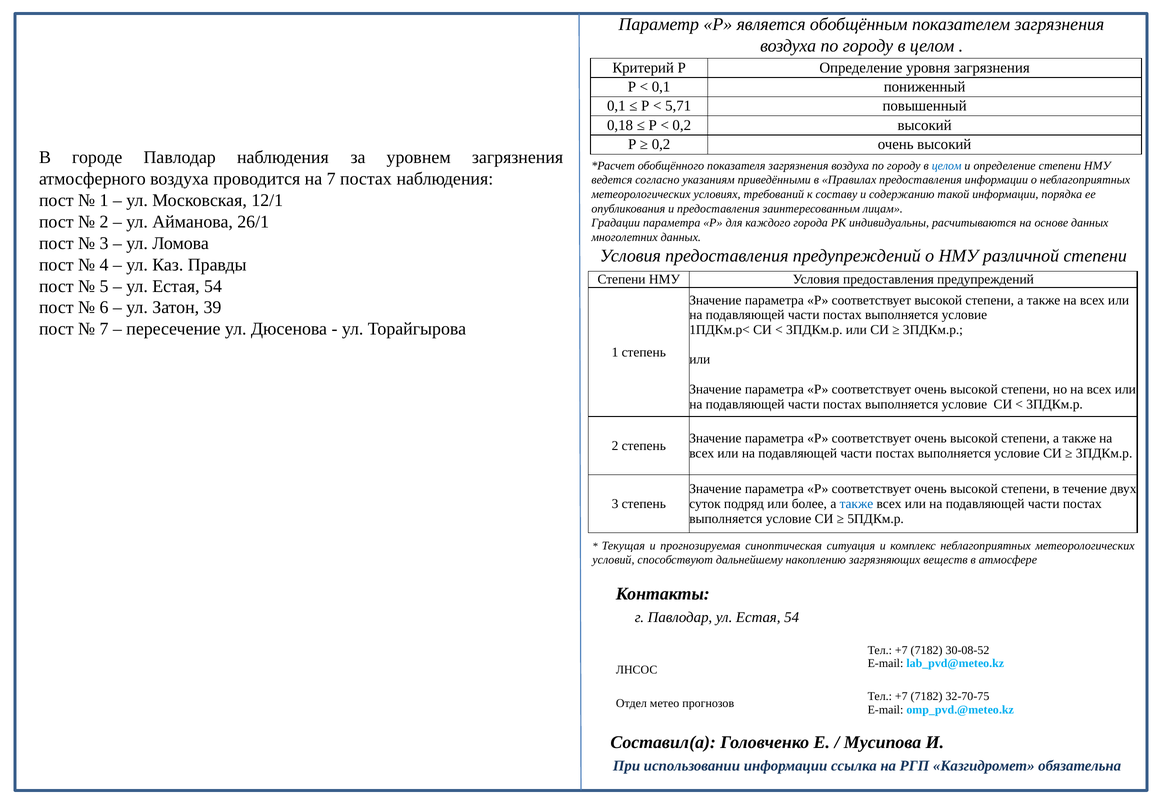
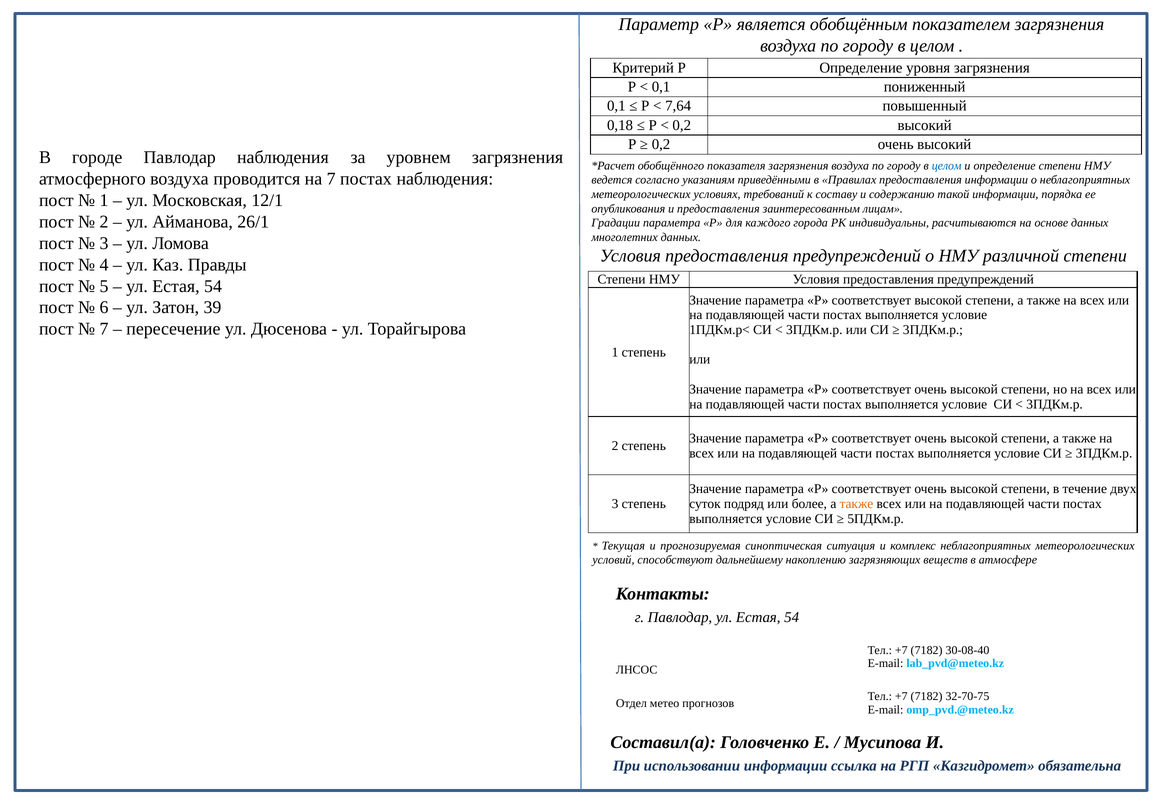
5,71: 5,71 -> 7,64 (678, 106)
также colour: blue -> orange (856, 504)
30-08-52: 30-08-52 -> 30-08-40 (967, 650)
